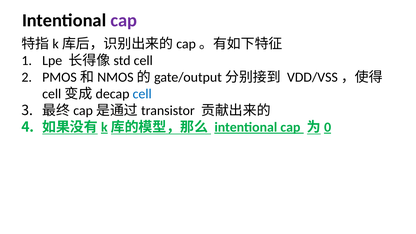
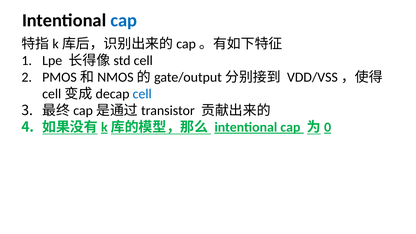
cap colour: purple -> blue (124, 20)
